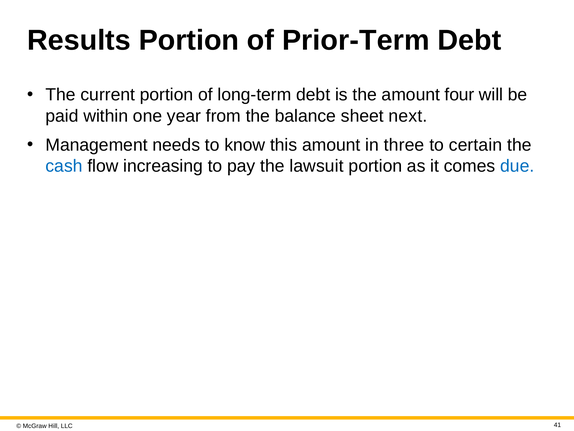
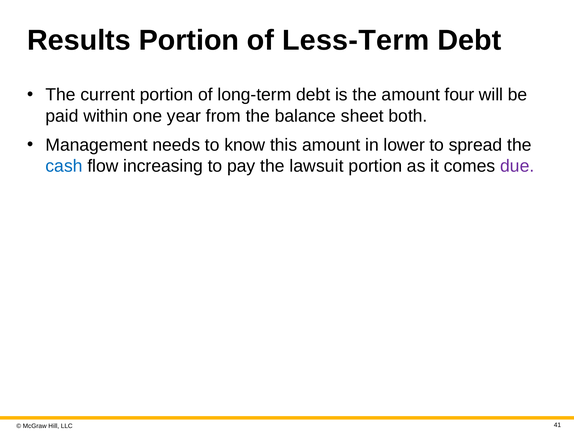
Prior-Term: Prior-Term -> Less-Term (356, 40)
next: next -> both (408, 116)
three: three -> lower (404, 145)
certain: certain -> spread (476, 145)
due colour: blue -> purple (517, 166)
